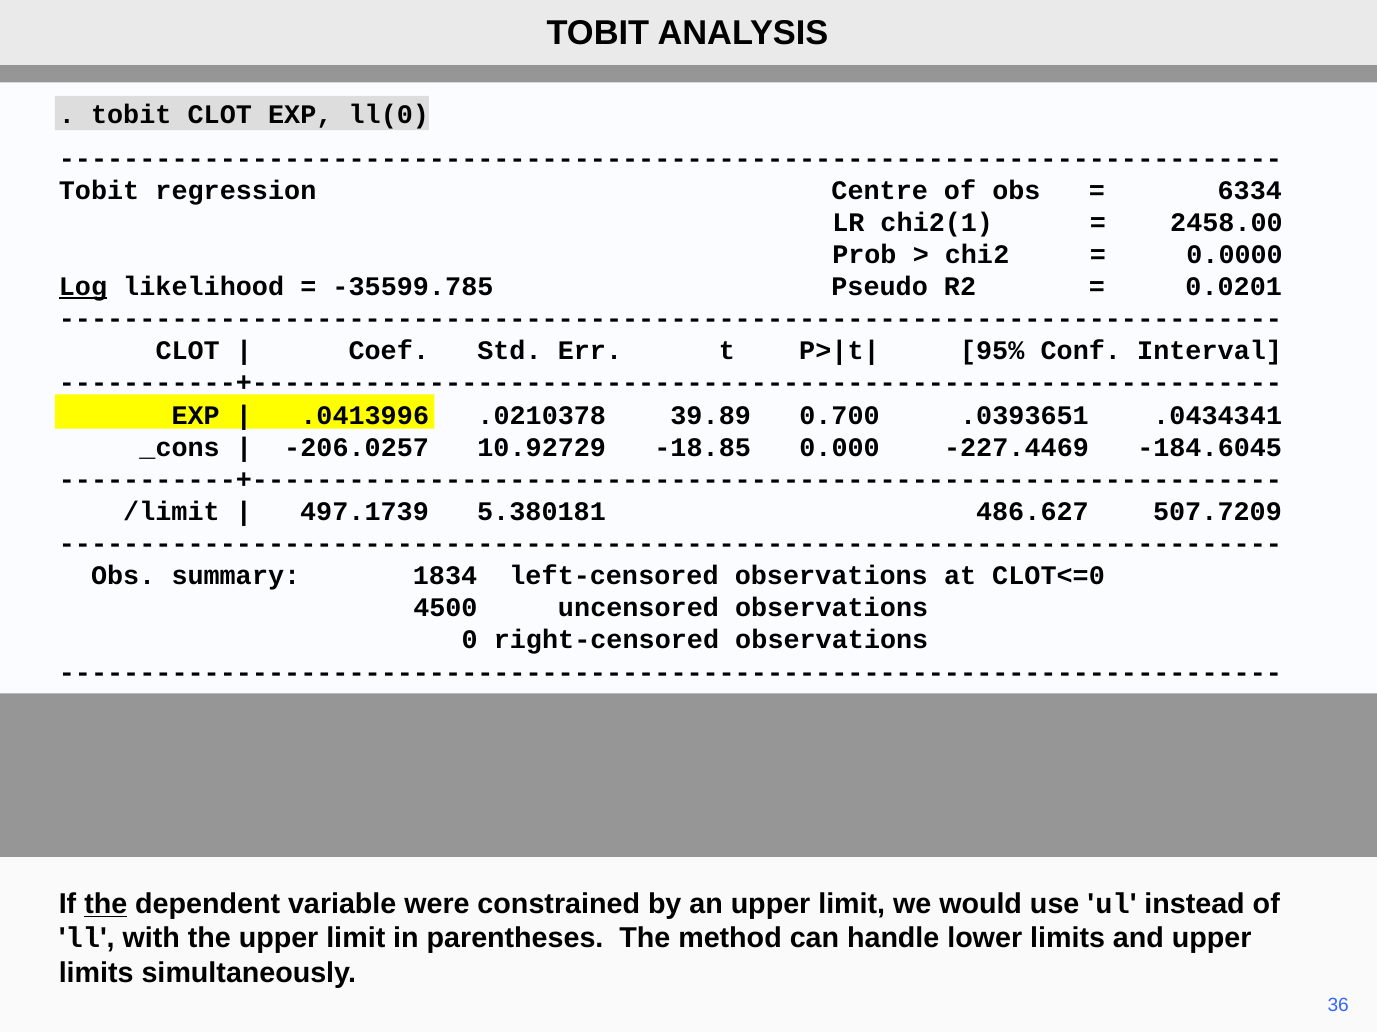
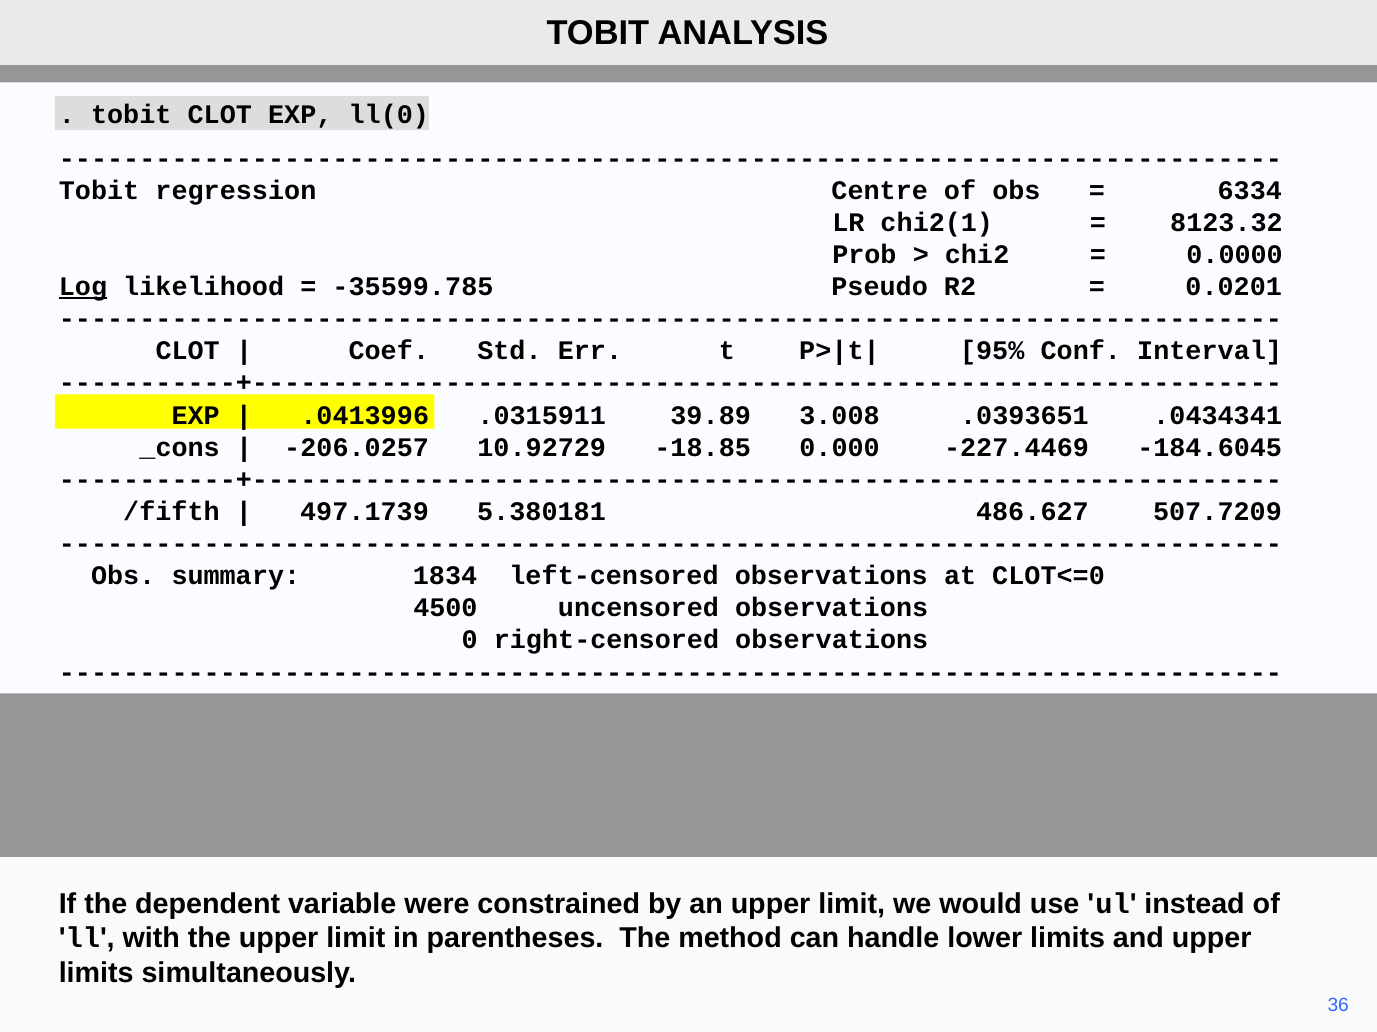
2458.00: 2458.00 -> 8123.32 (1227, 223)
.0210378: .0210378 -> .0315911 (542, 416)
0.700: 0.700 -> 3.008 (840, 416)
/limit: /limit -> /fifth (171, 512)
the underline: present -> none (106, 905)
